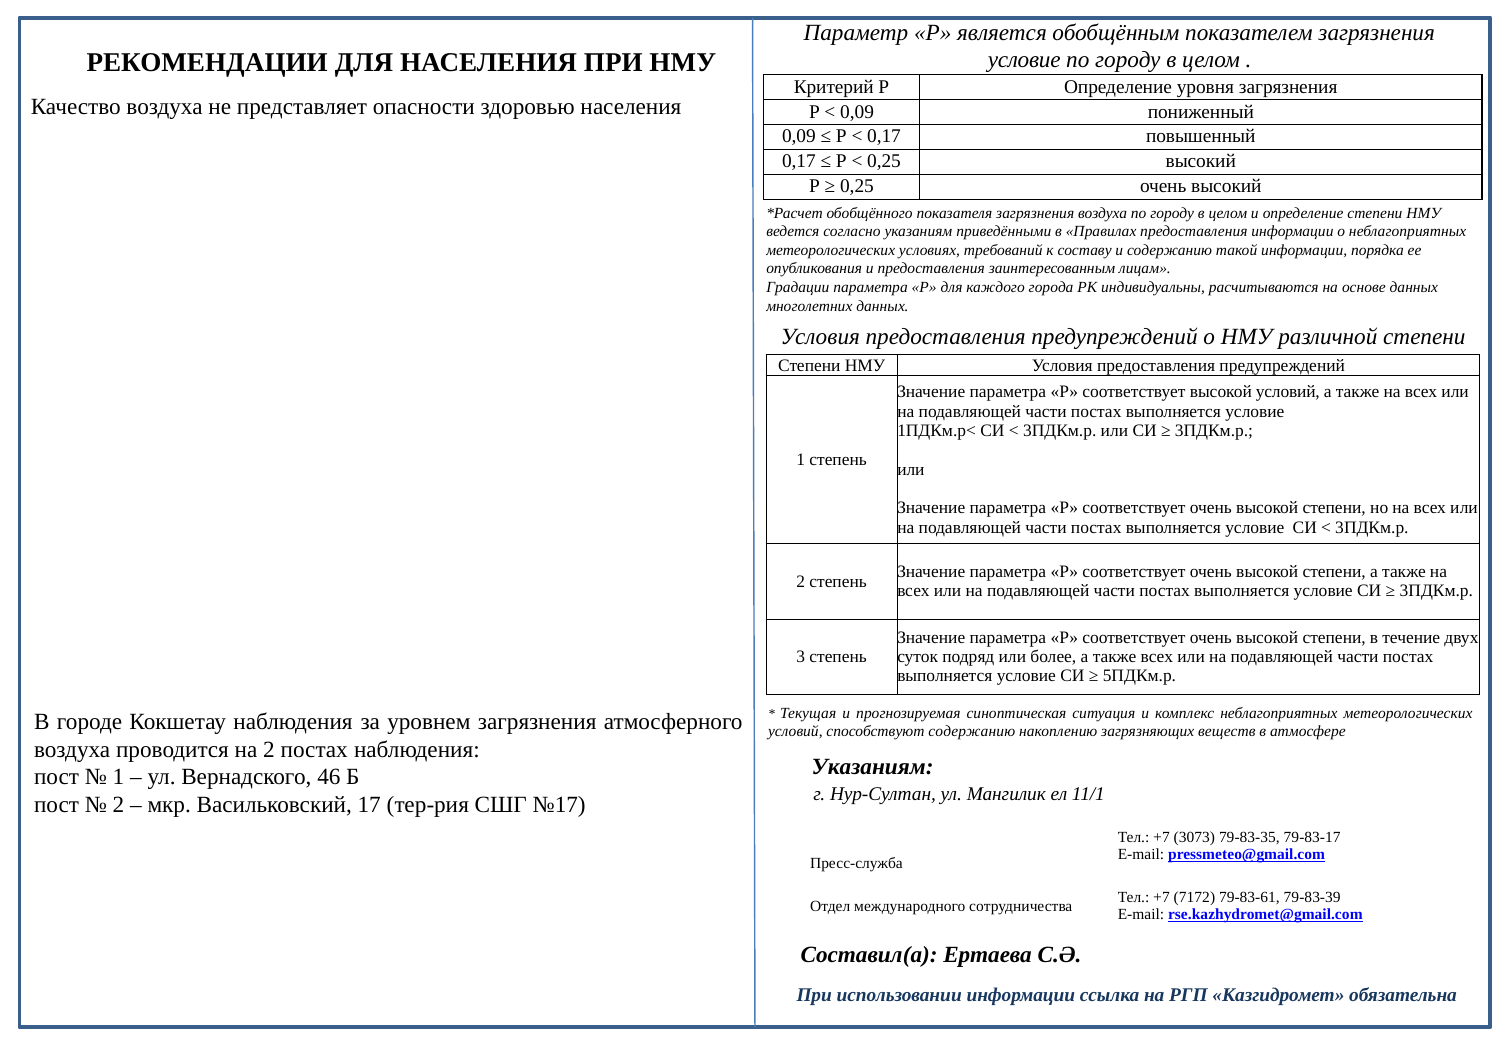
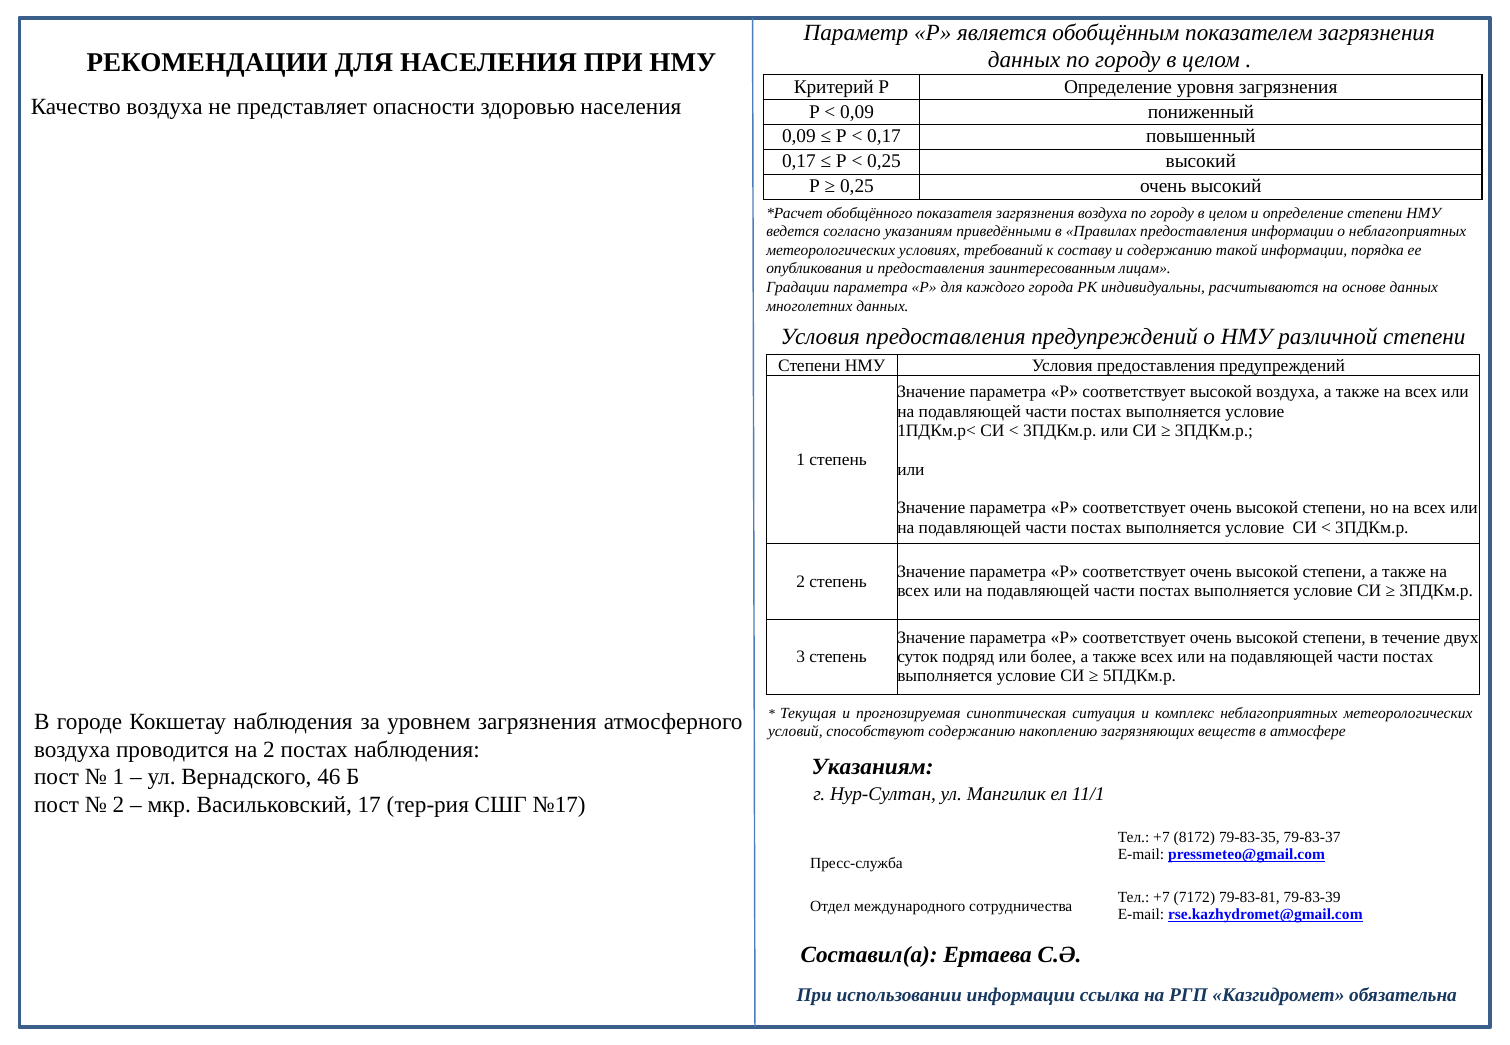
условие: условие -> данных (1024, 60)
высокой условий: условий -> воздуха (1288, 392)
3073: 3073 -> 8172 (1194, 838)
79-83-17: 79-83-17 -> 79-83-37 (1312, 838)
79-83-61: 79-83-61 -> 79-83-81 (1249, 898)
